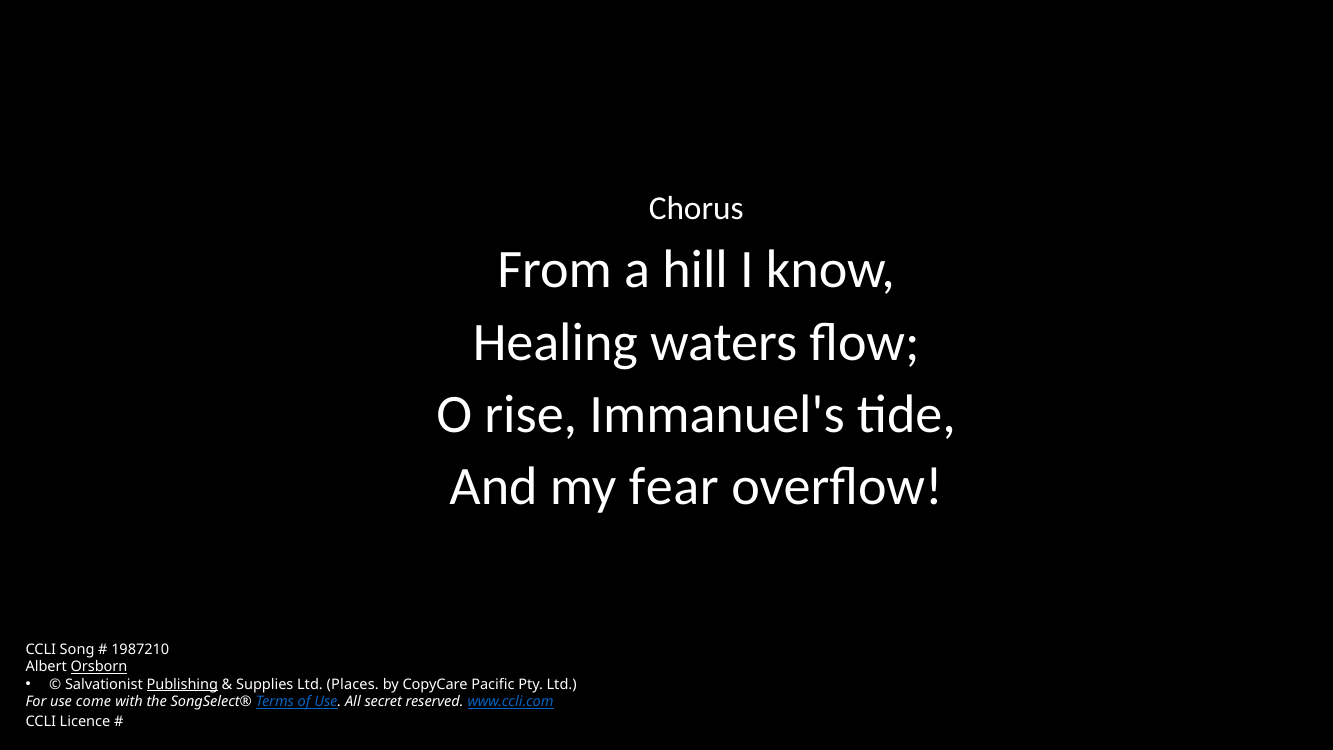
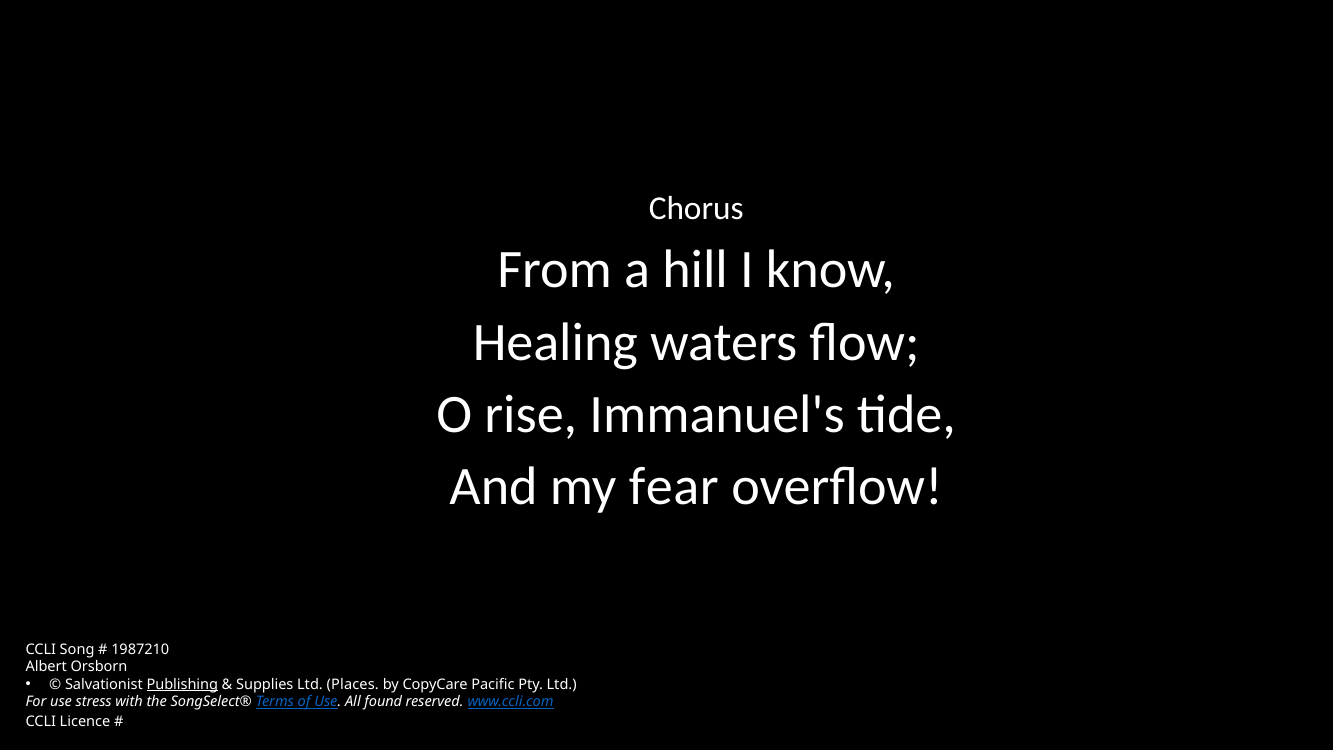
Orsborn underline: present -> none (99, 667)
come: come -> stress (94, 702)
secret: secret -> found (383, 702)
